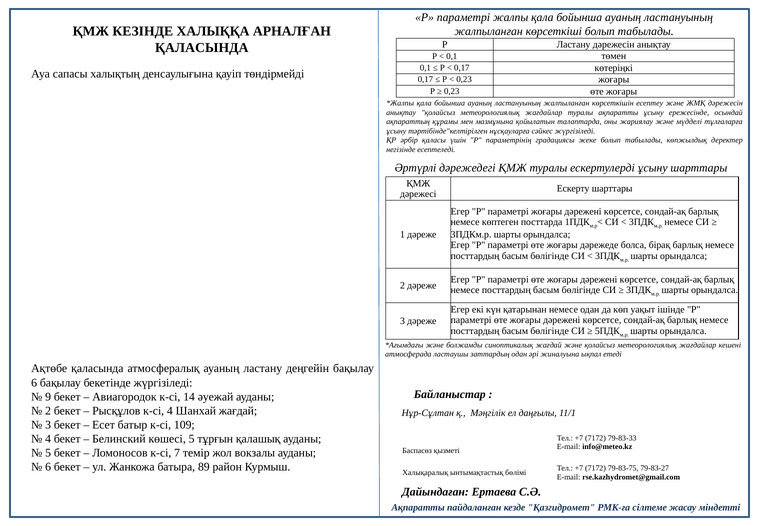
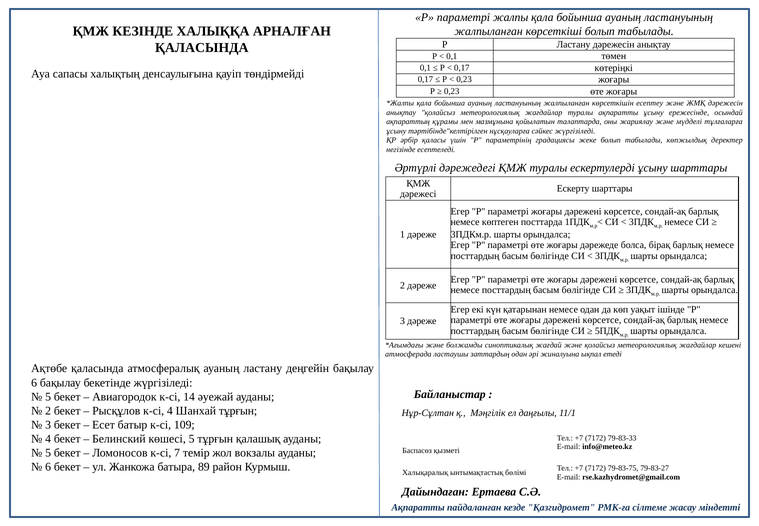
9: 9 -> 5 (48, 396)
Шанхай жағдай: жағдай -> тұрғын (238, 410)
